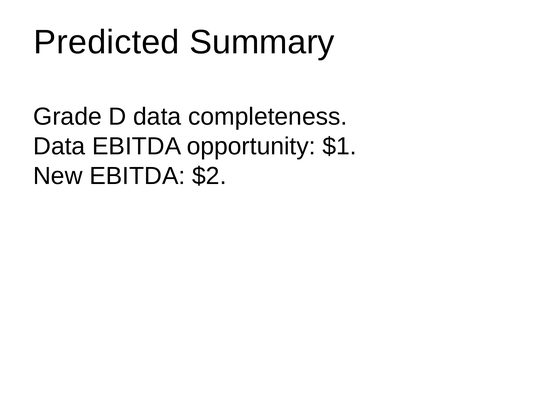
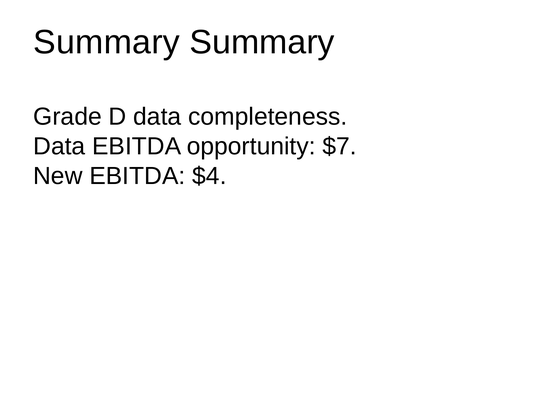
Predicted: Predicted -> Summary (107, 42)
$1: $1 -> $7 (340, 146)
$2: $2 -> $4 (209, 176)
